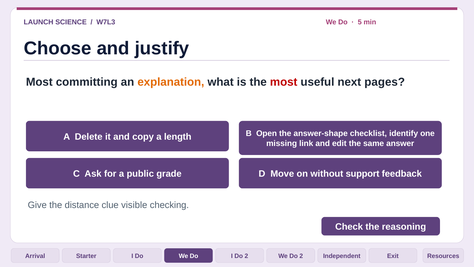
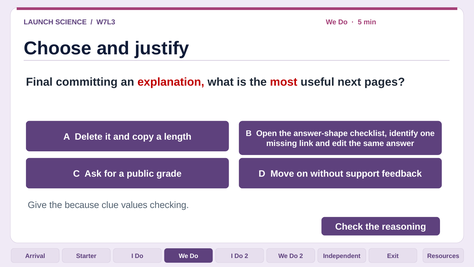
Most: Most -> Final (39, 82)
explanation colour: orange -> red (171, 82)
distance: distance -> because (82, 205)
visible: visible -> values (134, 205)
